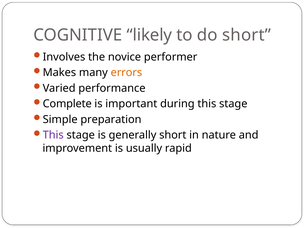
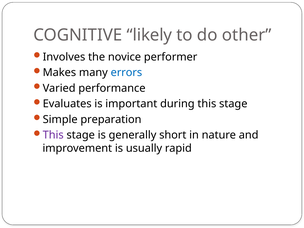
do short: short -> other (247, 35)
errors colour: orange -> blue (126, 73)
Complete: Complete -> Evaluates (67, 104)
